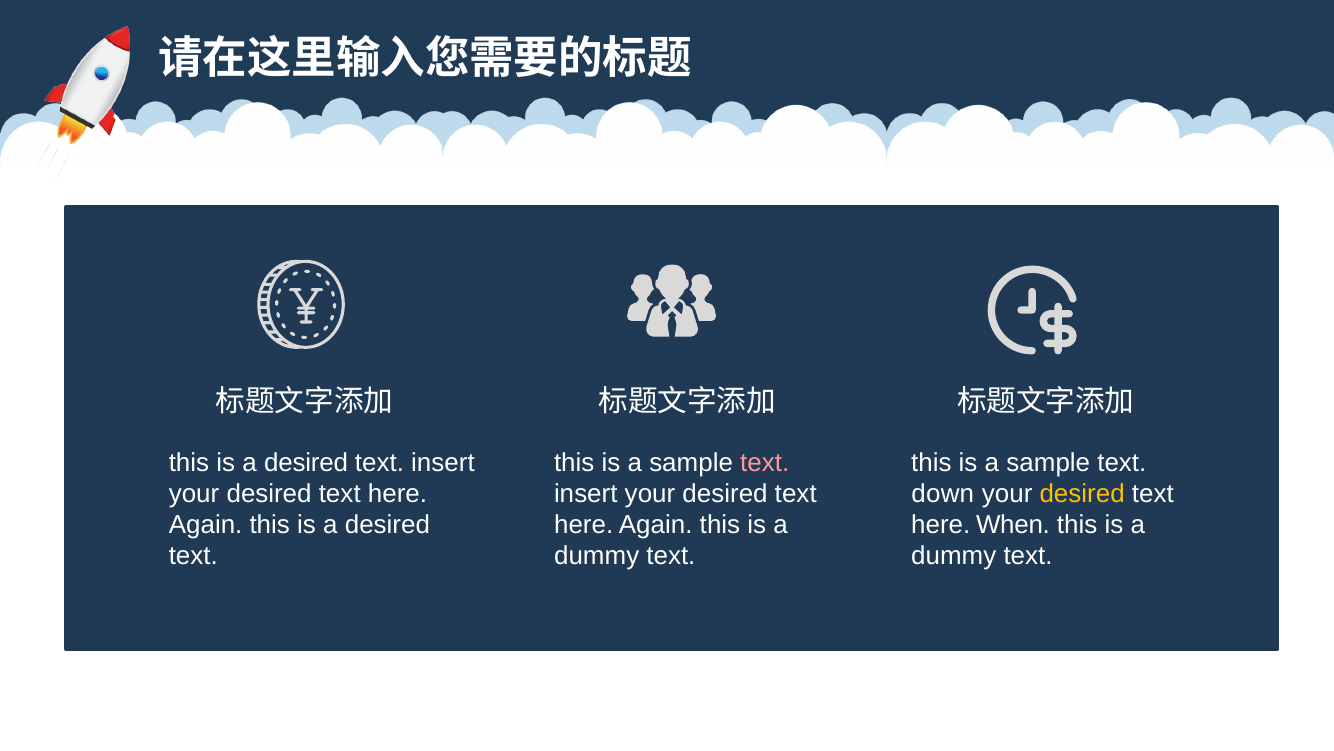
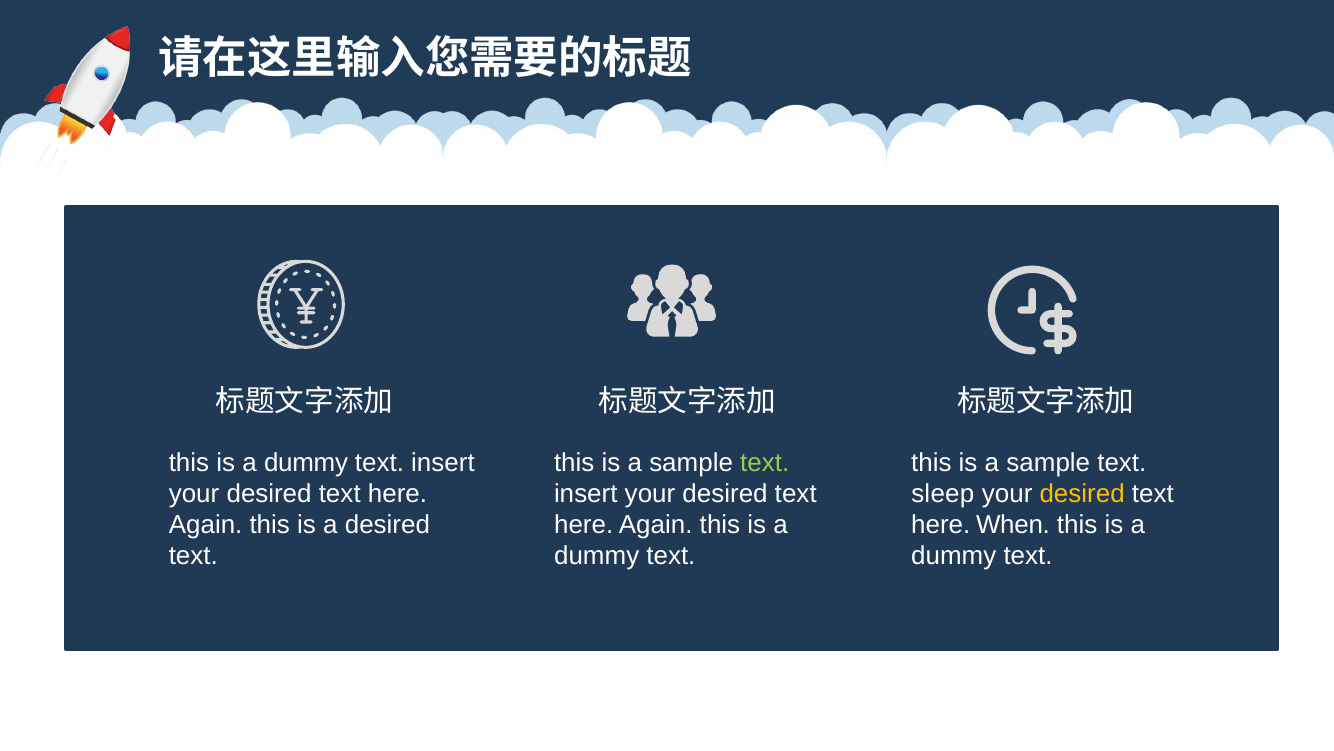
desired: desired -> dummy (306, 462)
text colour: pink -> light green (765, 462)
down: down -> sleep (943, 493)
